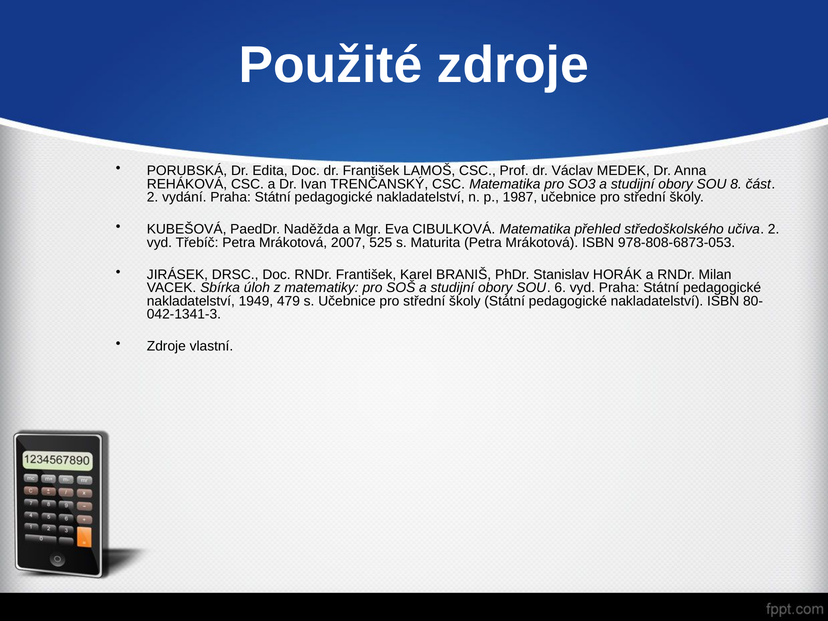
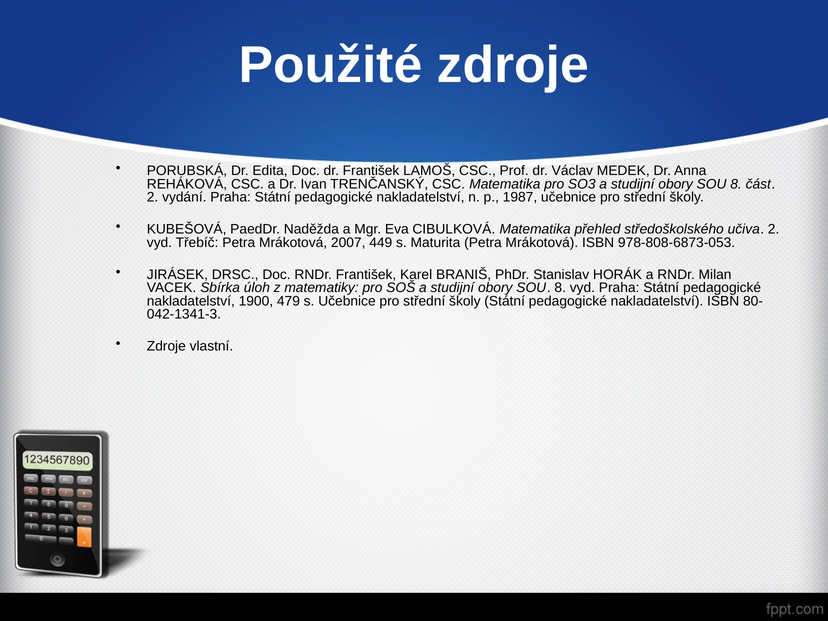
525: 525 -> 449 (381, 242)
6: 6 -> 8 (560, 288)
1949: 1949 -> 1900 (256, 301)
